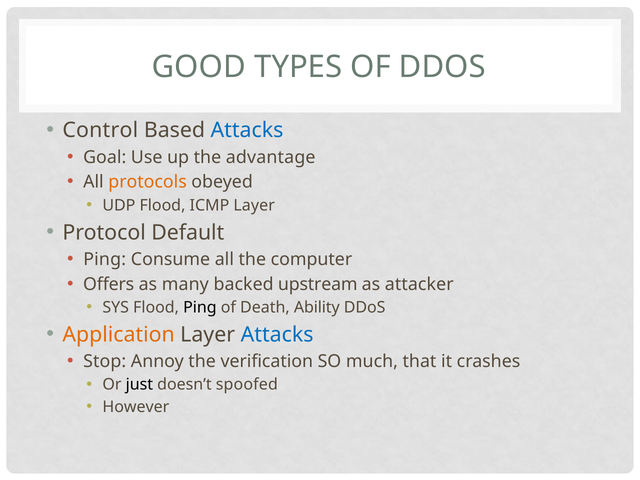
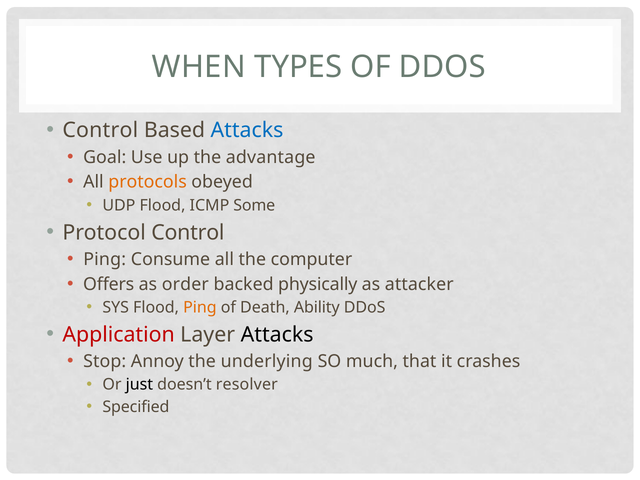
GOOD: GOOD -> WHEN (199, 67)
ICMP Layer: Layer -> Some (254, 205)
Protocol Default: Default -> Control (188, 232)
many: many -> order (185, 284)
upstream: upstream -> physically (318, 284)
Ping colour: black -> orange (200, 307)
Application colour: orange -> red (119, 335)
Attacks colour: blue -> black (277, 335)
verification: verification -> underlying (267, 361)
spoofed: spoofed -> resolver (247, 385)
However: However -> Specified (136, 407)
